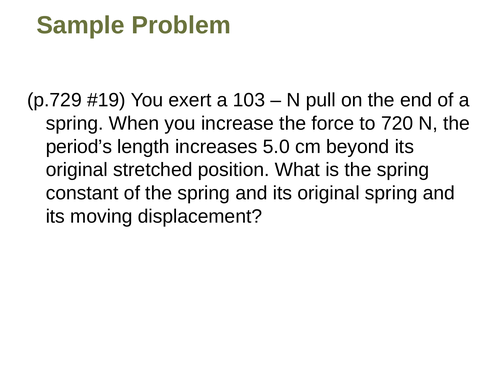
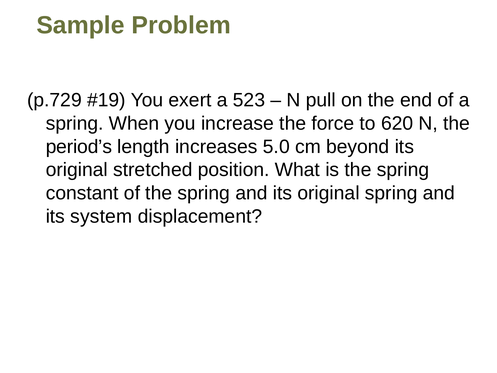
103: 103 -> 523 (249, 100)
720: 720 -> 620 (397, 123)
moving: moving -> system (101, 216)
